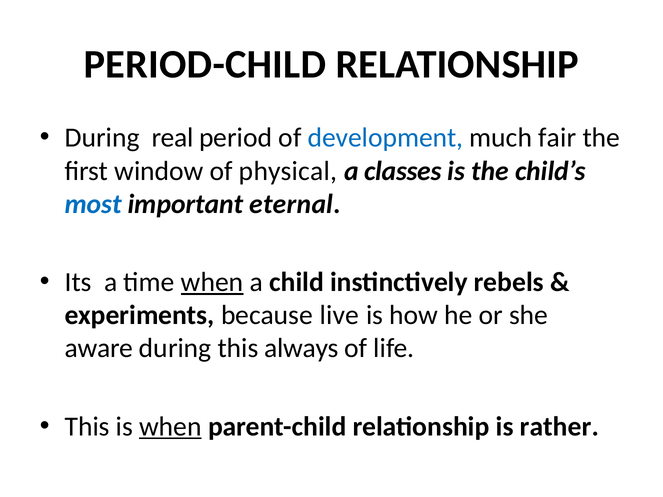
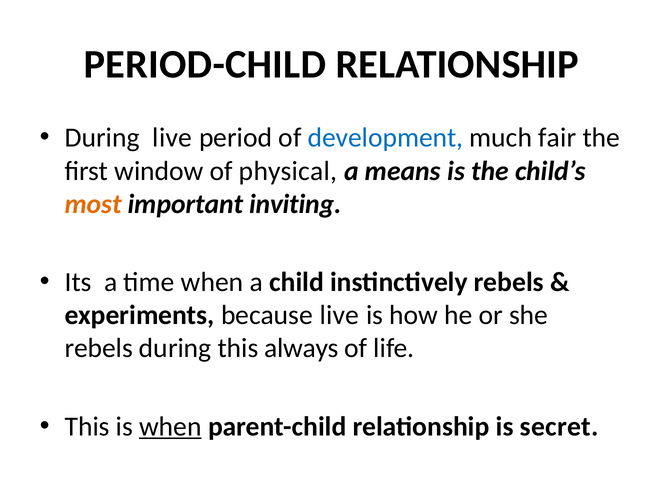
During real: real -> live (172, 138)
classes: classes -> means (403, 171)
most colour: blue -> orange (93, 204)
eternal: eternal -> inviting (295, 204)
when underline: present -> none (212, 282)
aware: aware -> rebels (99, 349)
rather: rather -> secret (559, 427)
